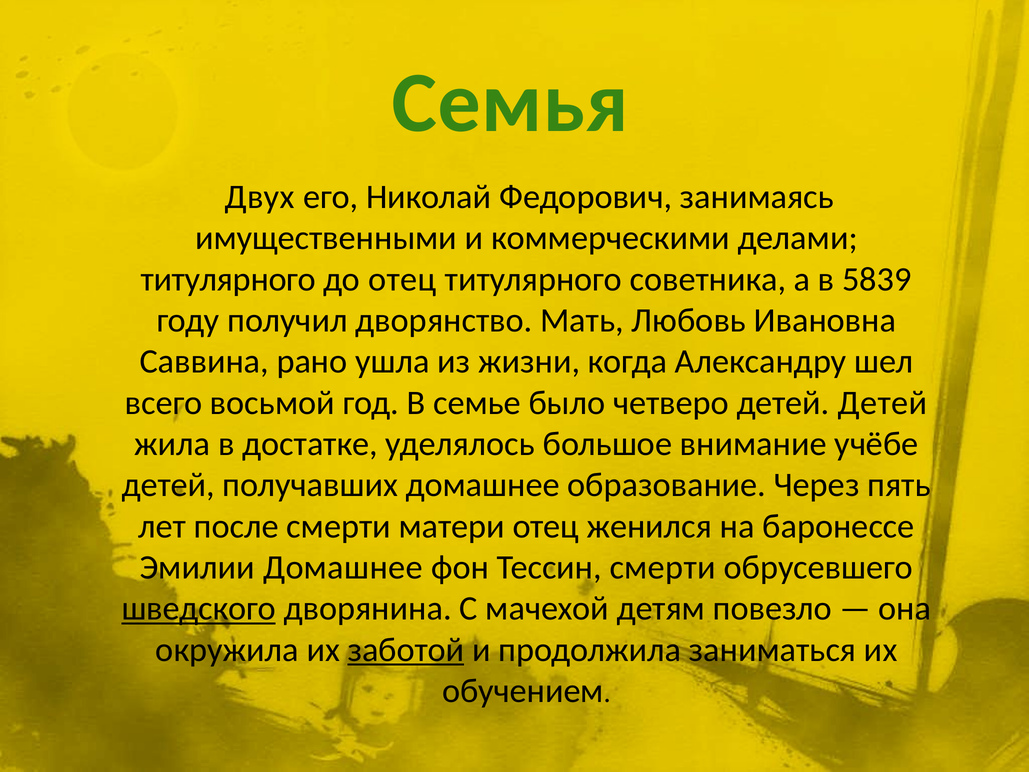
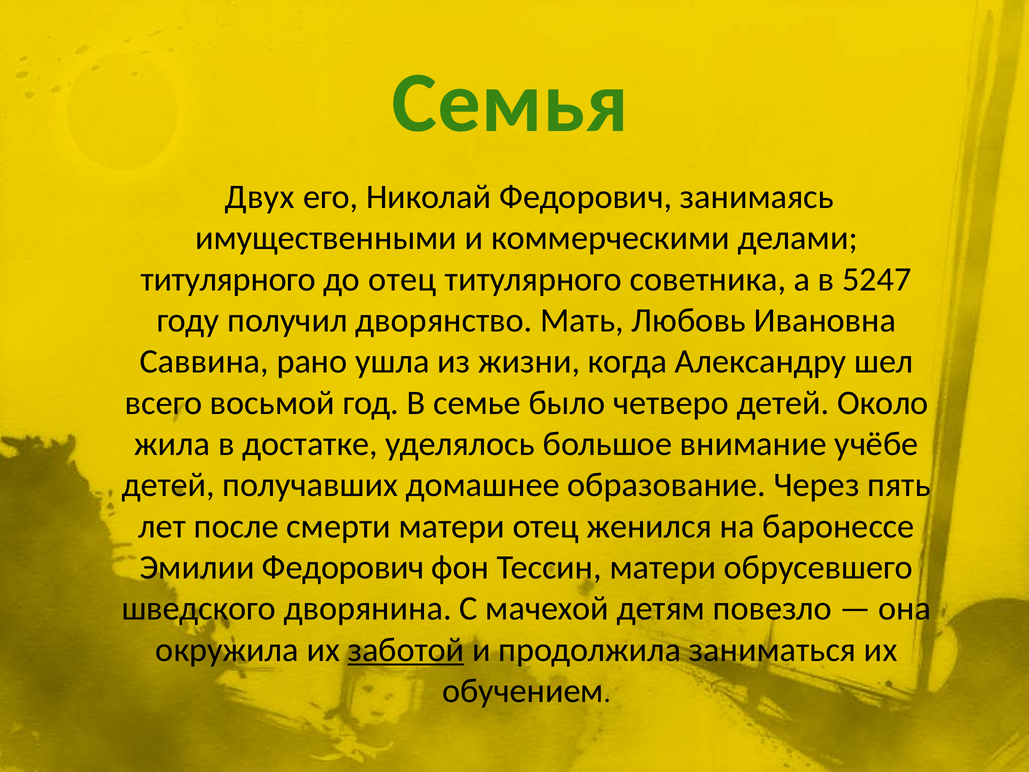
5839: 5839 -> 5247 (877, 279)
детей Детей: Детей -> Около (883, 403)
Эмилии Домашнее: Домашнее -> Федорович (343, 567)
Тессин смерти: смерти -> матери (663, 567)
шведского underline: present -> none (199, 608)
